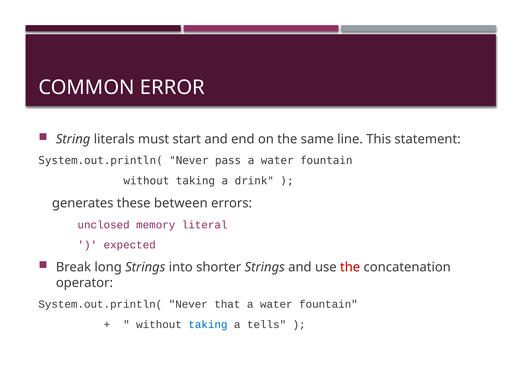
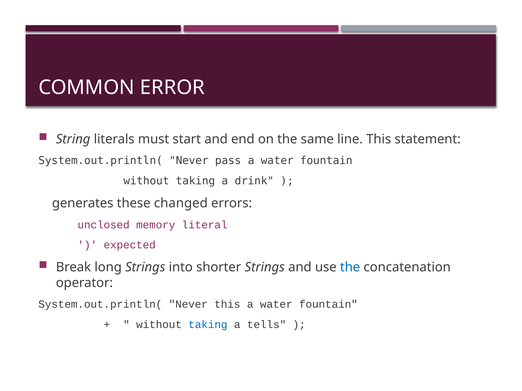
between: between -> changed (181, 204)
the colour: red -> blue (350, 268)
Never that: that -> this (227, 305)
